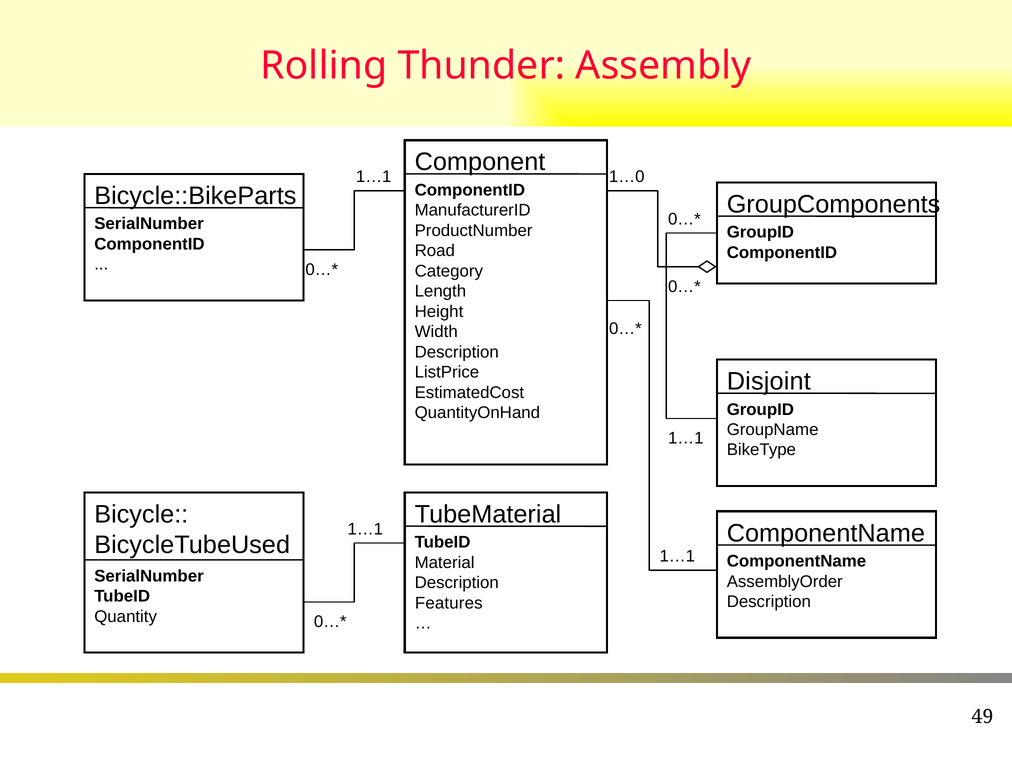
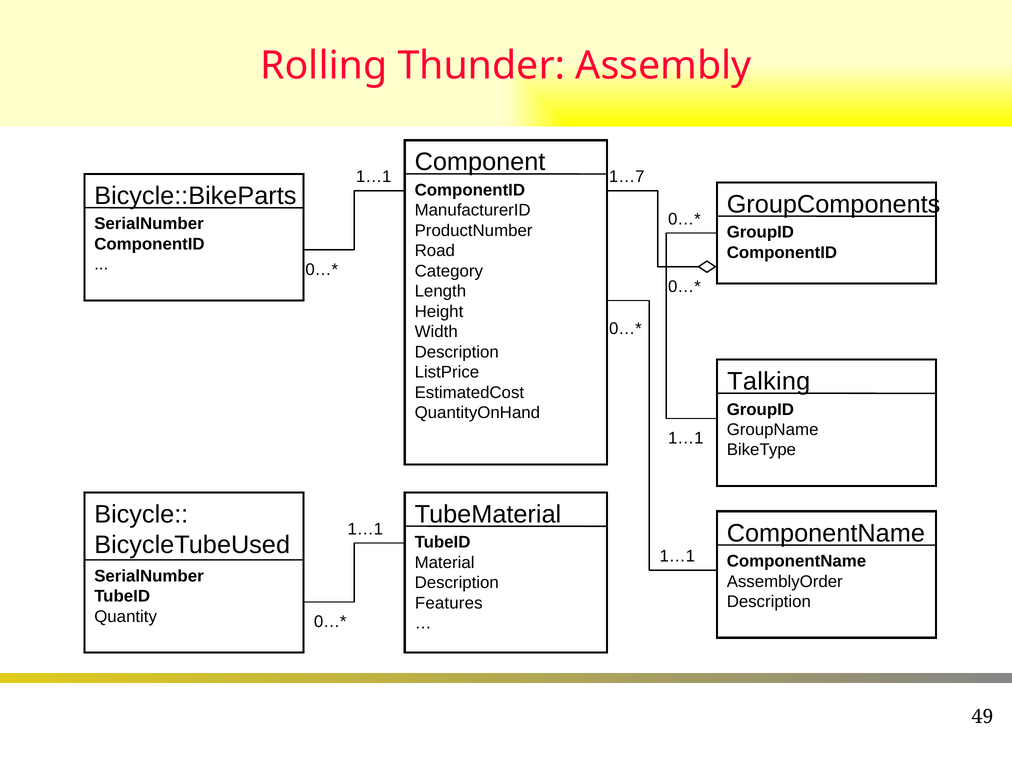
1…0: 1…0 -> 1…7 (627, 177)
Disjoint: Disjoint -> Talking (769, 381)
